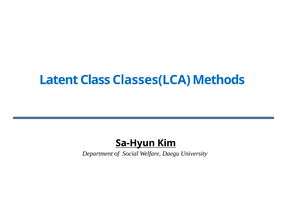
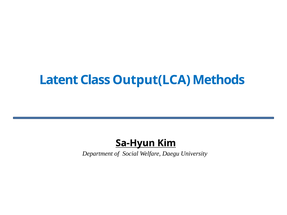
Classes(LCA: Classes(LCA -> Output(LCA (151, 80)
